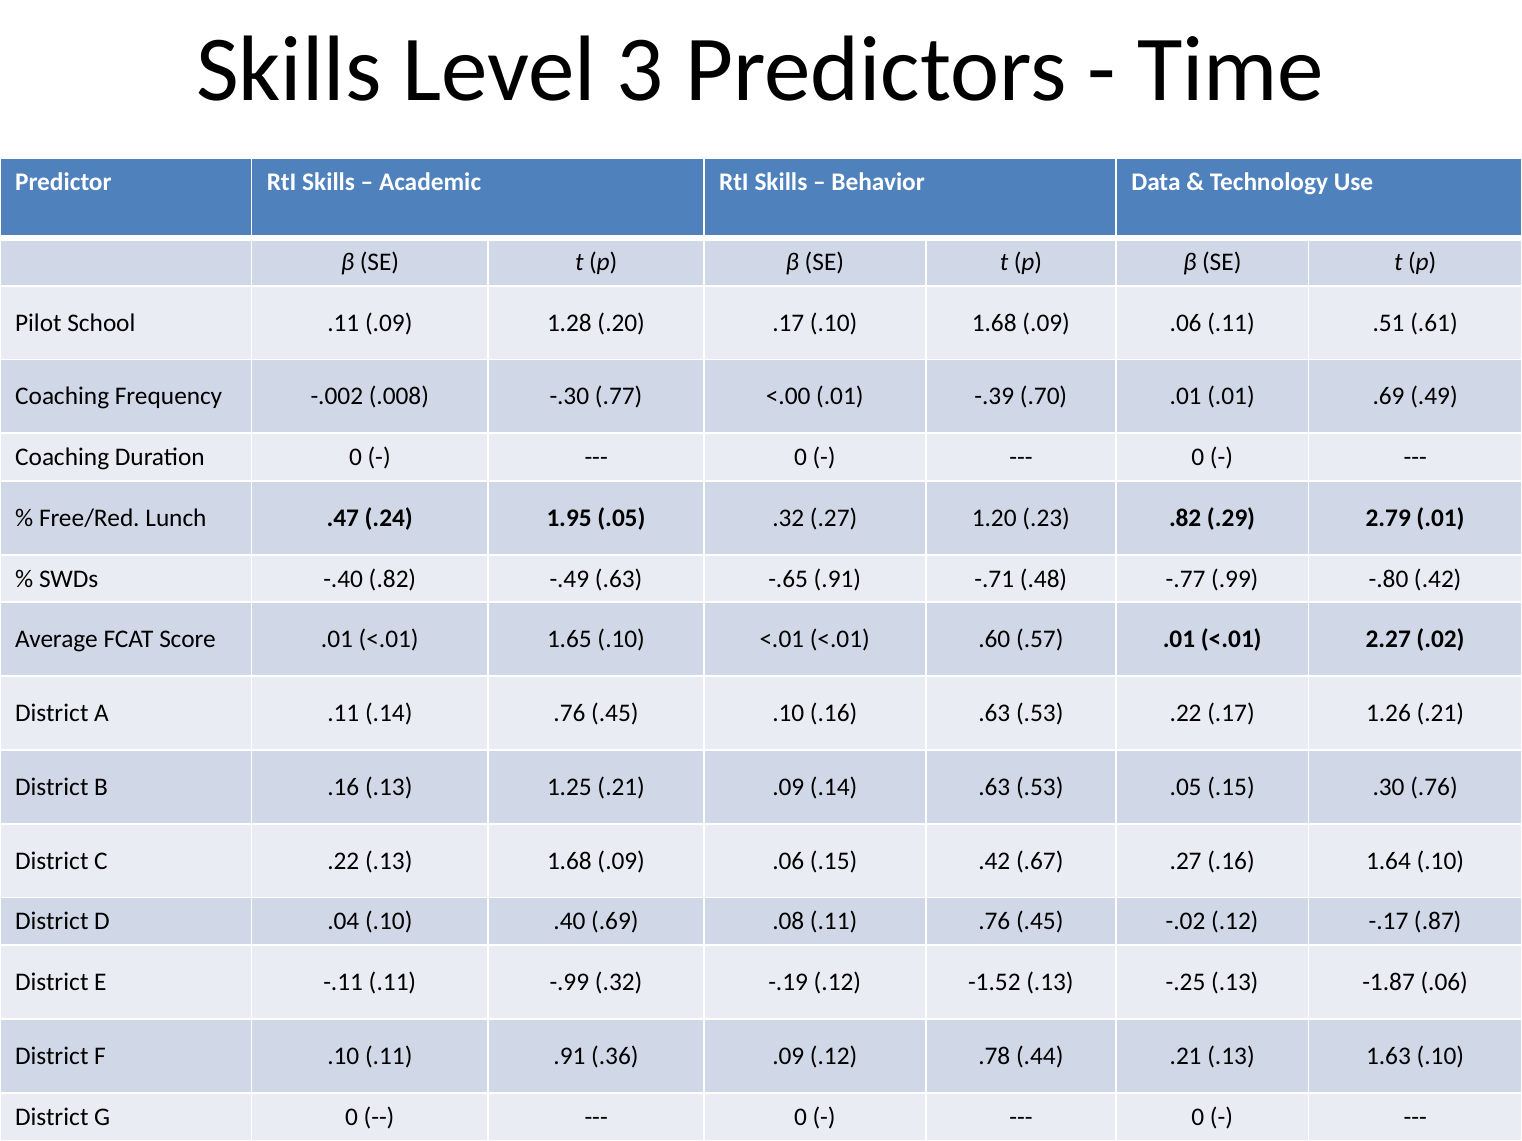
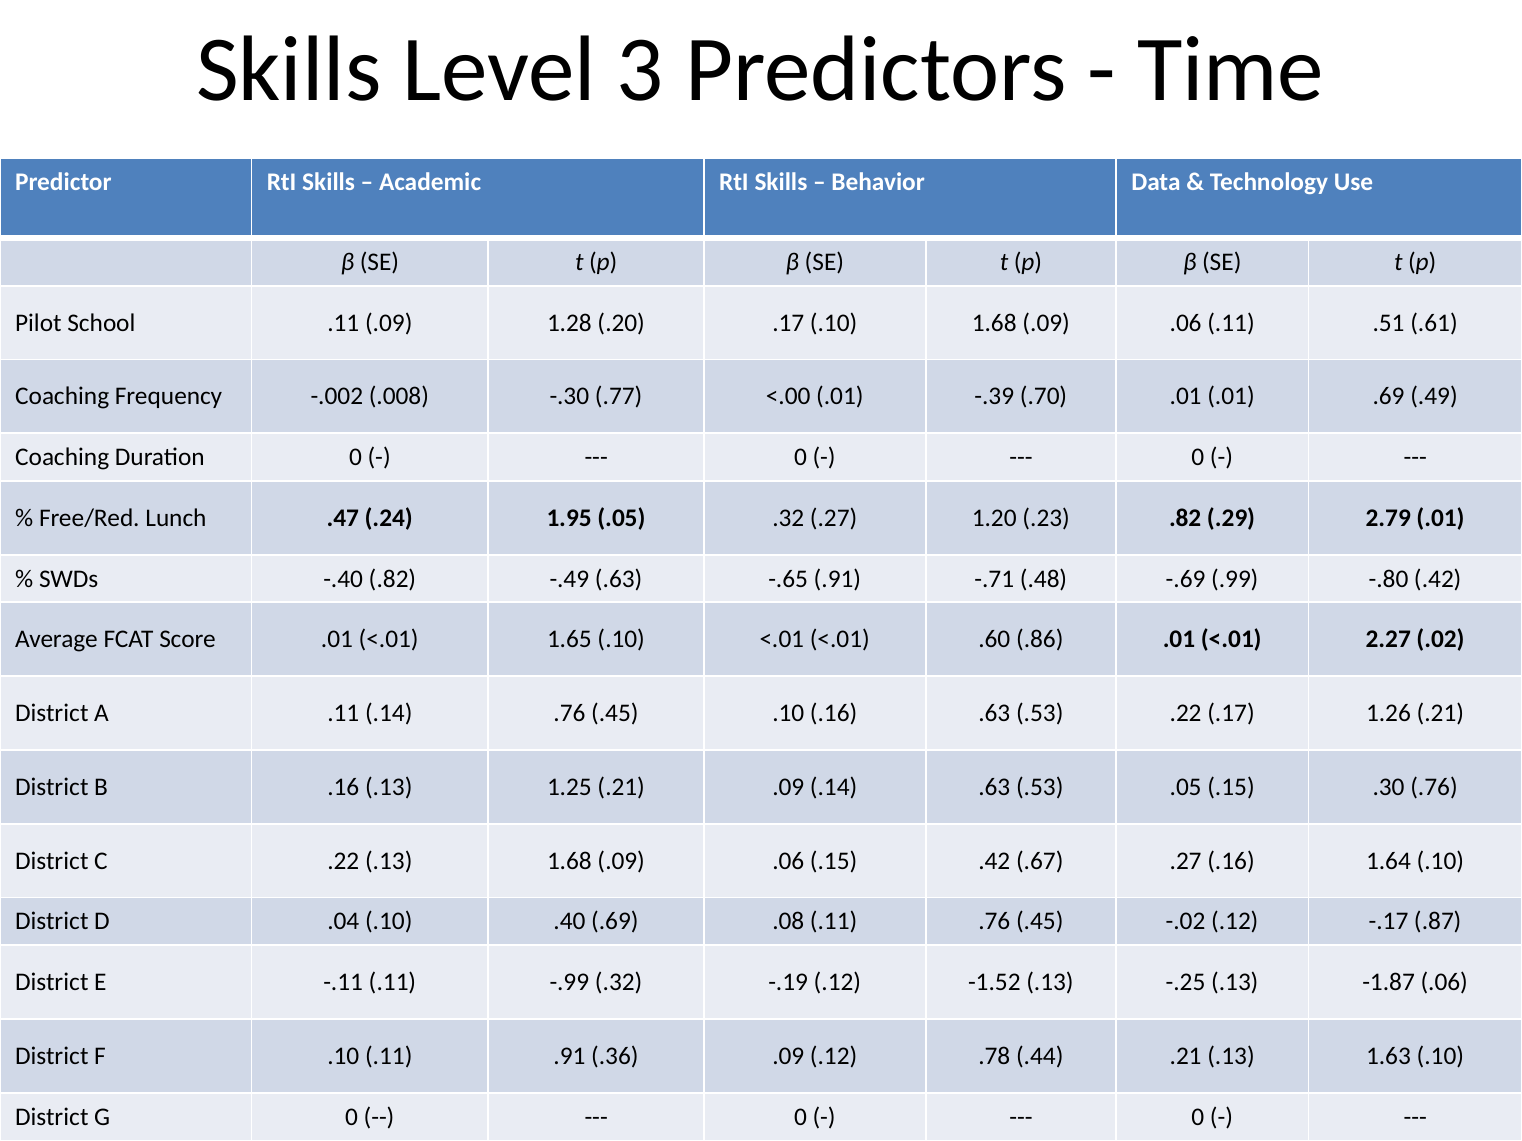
-.77: -.77 -> -.69 (1186, 579)
.57: .57 -> .86 (1040, 640)
